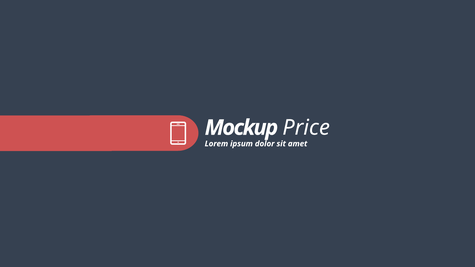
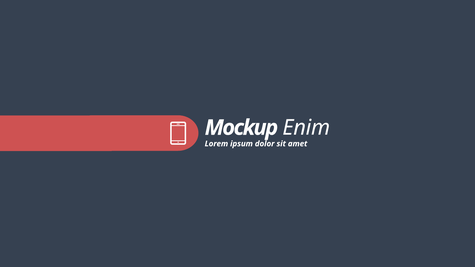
Price: Price -> Enim (306, 128)
